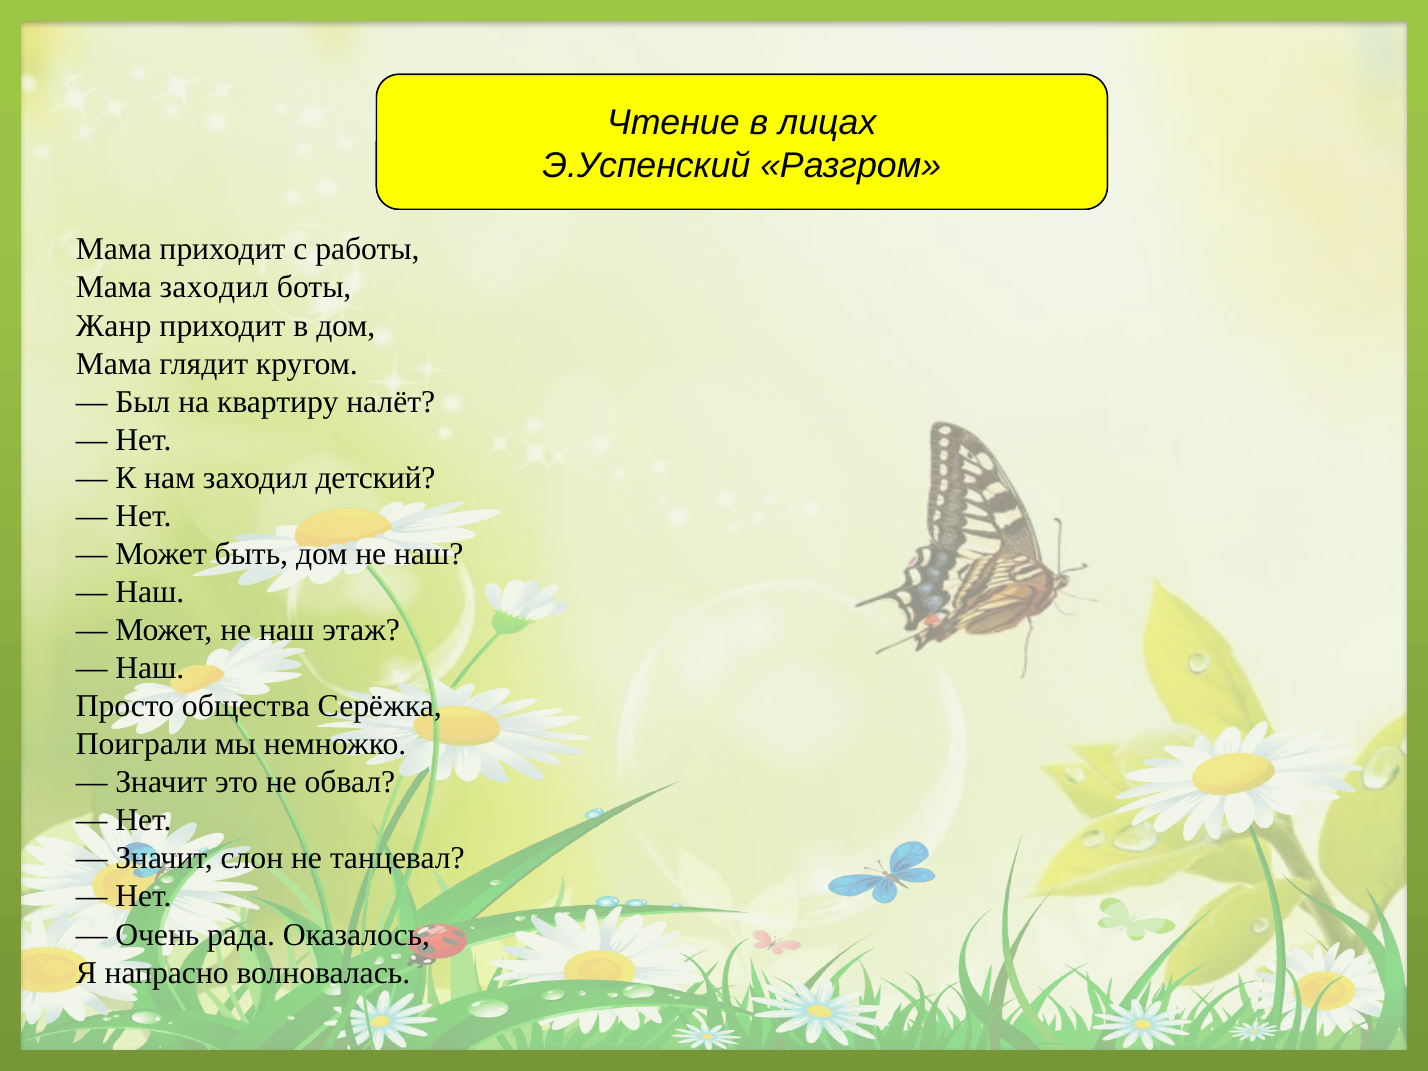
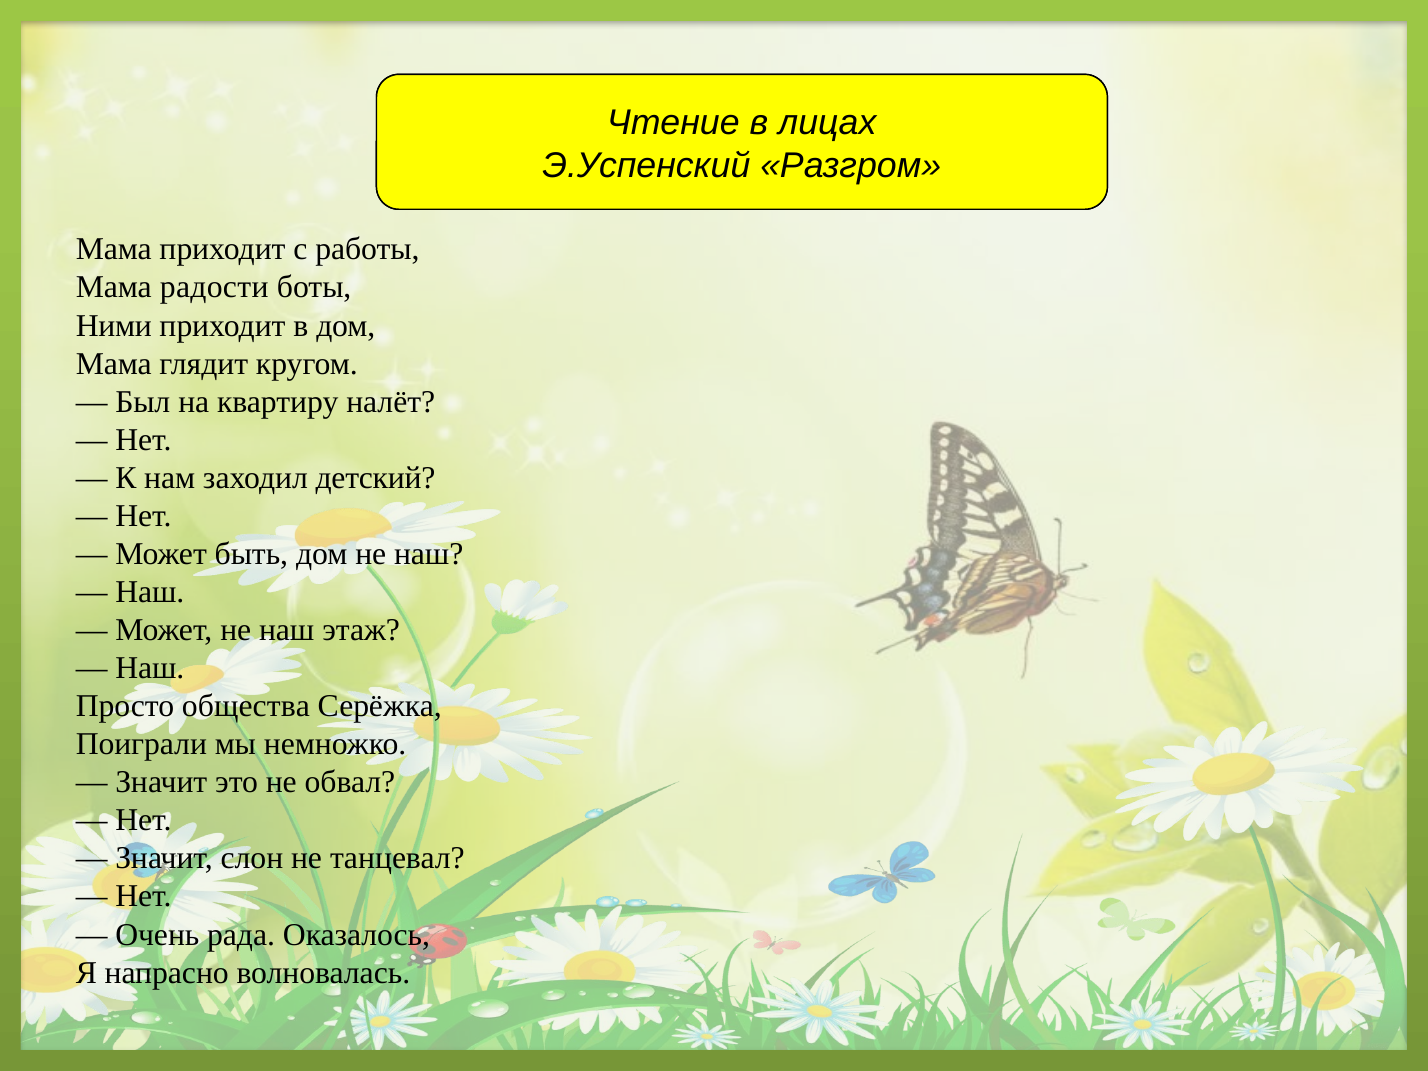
Мама заходил: заходил -> радости (214, 288)
Жанр: Жанр -> Ними (114, 326)
